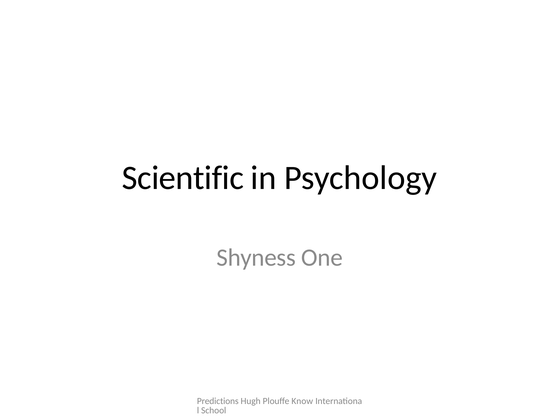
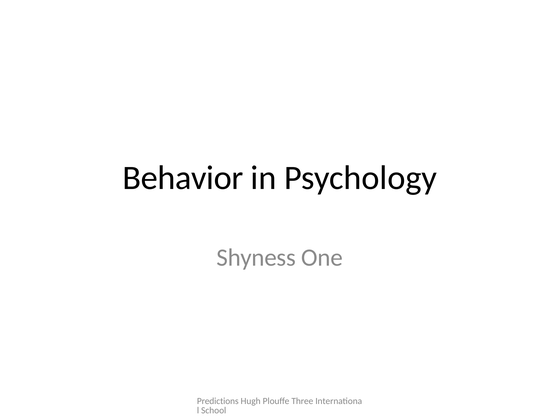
Scientific: Scientific -> Behavior (183, 178)
Know: Know -> Three (302, 401)
